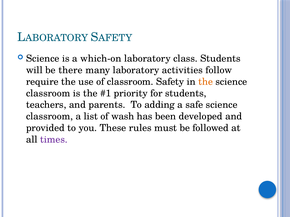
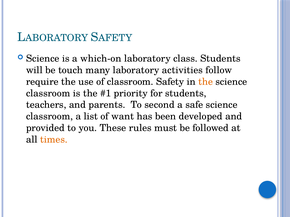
there: there -> touch (71, 70)
adding: adding -> second (160, 105)
wash: wash -> want (123, 117)
times colour: purple -> orange (54, 140)
